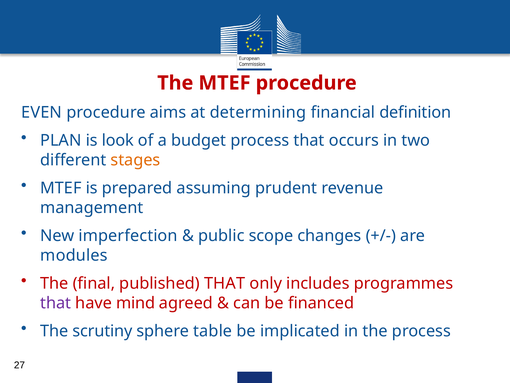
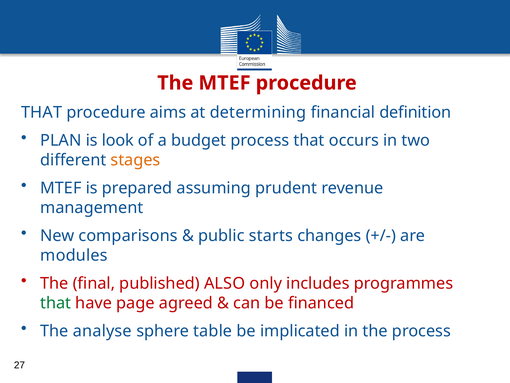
EVEN: EVEN -> THAT (42, 112)
imperfection: imperfection -> comparisons (128, 236)
scope: scope -> starts (271, 236)
published THAT: THAT -> ALSO (225, 283)
that colour: purple -> green (56, 303)
mind: mind -> page (135, 303)
scrutiny: scrutiny -> analyse (102, 331)
